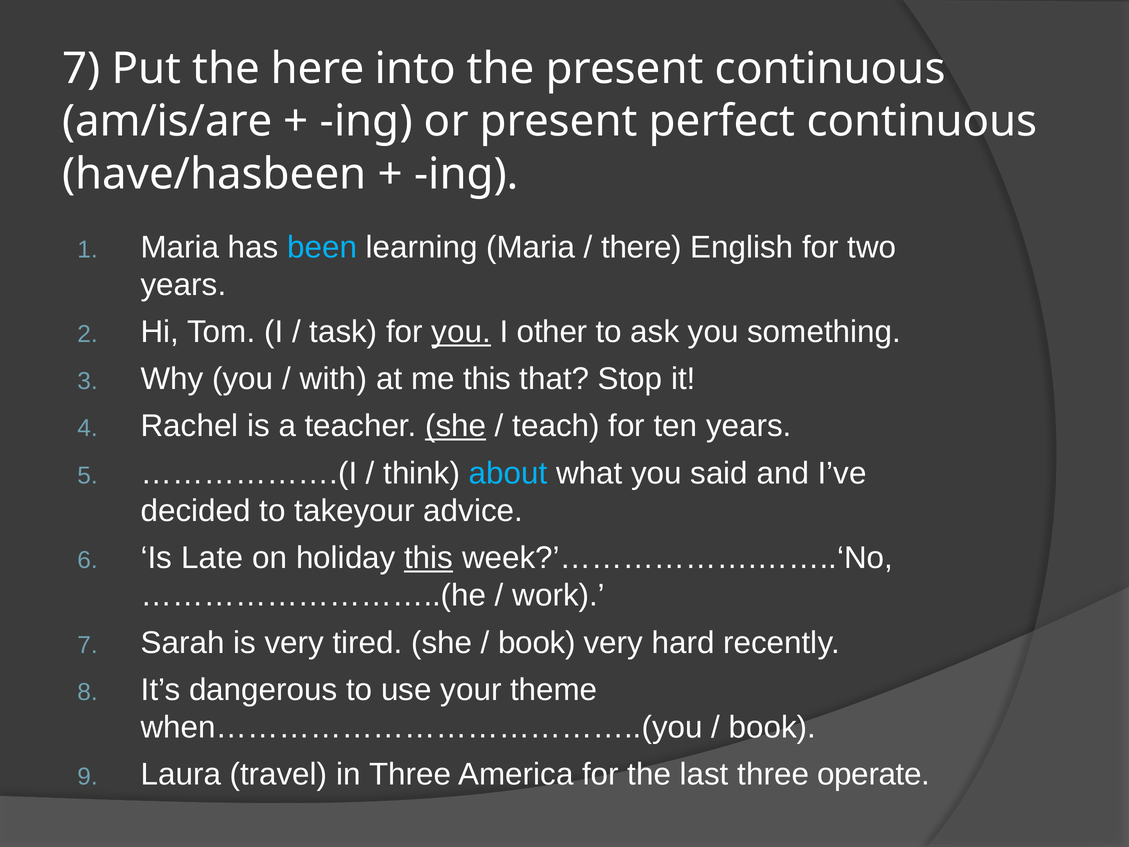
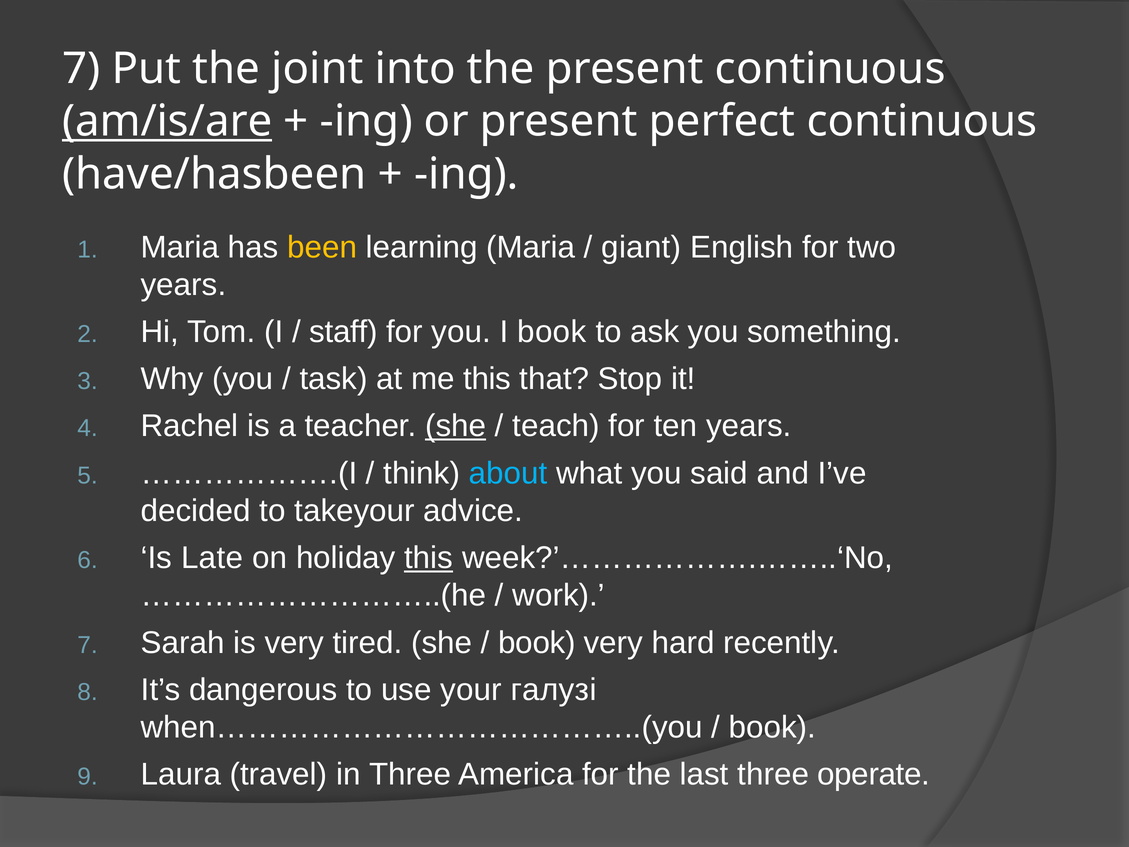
here: here -> joint (318, 69)
am/is/are underline: none -> present (167, 121)
been colour: light blue -> yellow (322, 247)
there: there -> giant (641, 247)
task: task -> staff (344, 332)
you underline: present -> none (461, 332)
I other: other -> book (552, 332)
with: with -> task (334, 379)
theme: theme -> галузі (554, 690)
